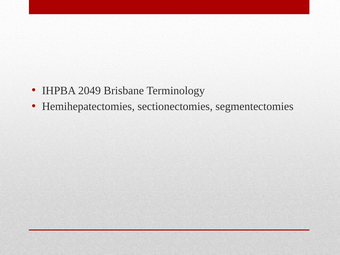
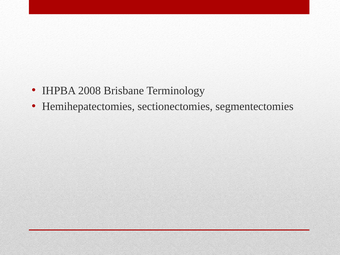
2049: 2049 -> 2008 (89, 91)
